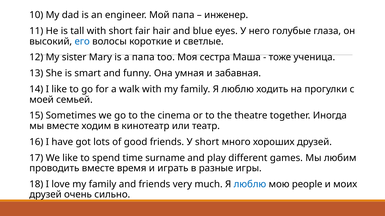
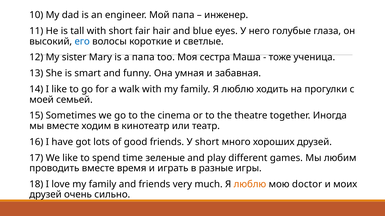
surname: surname -> зеленые (165, 158)
люблю colour: blue -> orange (250, 185)
people: people -> doctor (307, 185)
